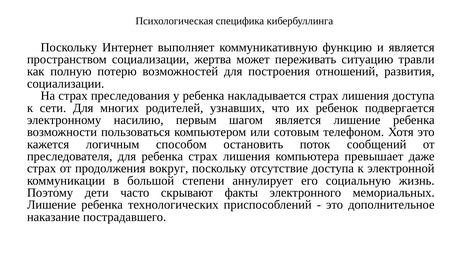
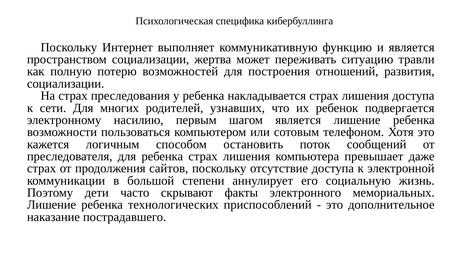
вокруг: вокруг -> сайтов (169, 168)
